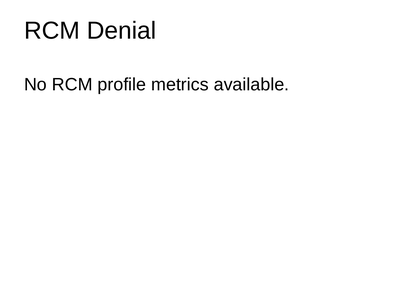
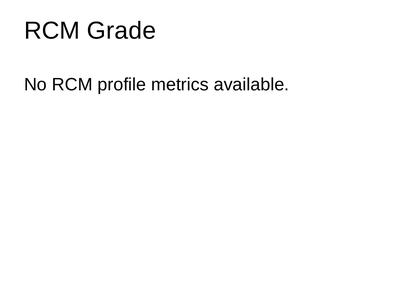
Denial: Denial -> Grade (121, 31)
